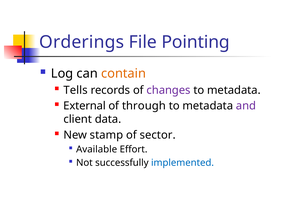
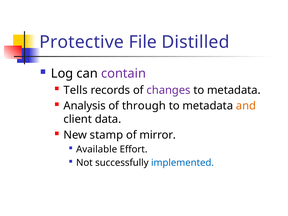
Orderings: Orderings -> Protective (82, 42)
Pointing: Pointing -> Distilled (195, 42)
contain colour: orange -> purple (124, 74)
External: External -> Analysis (85, 106)
and colour: purple -> orange (246, 106)
sector: sector -> mirror (158, 135)
